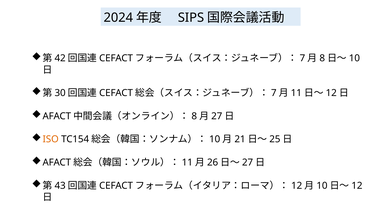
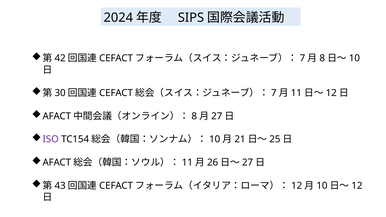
ISO colour: orange -> purple (51, 139)
